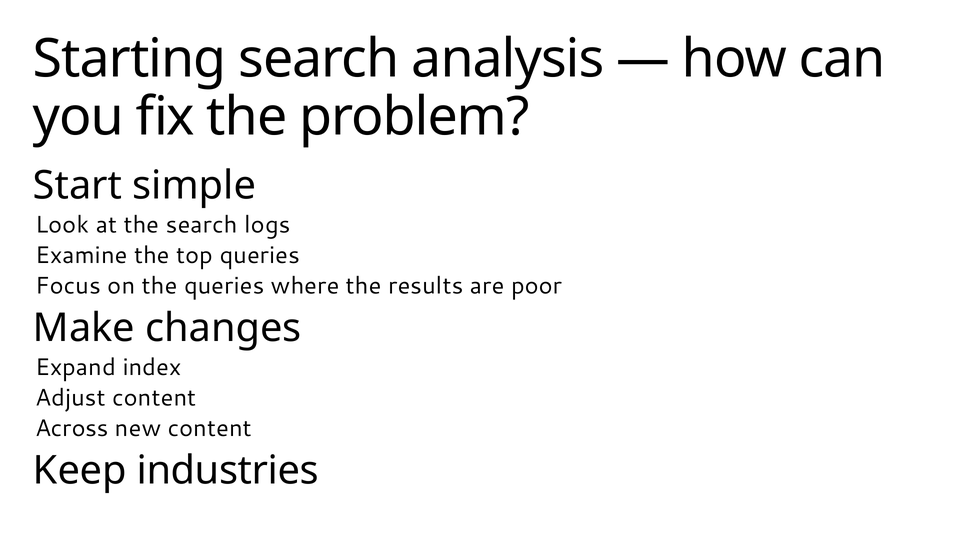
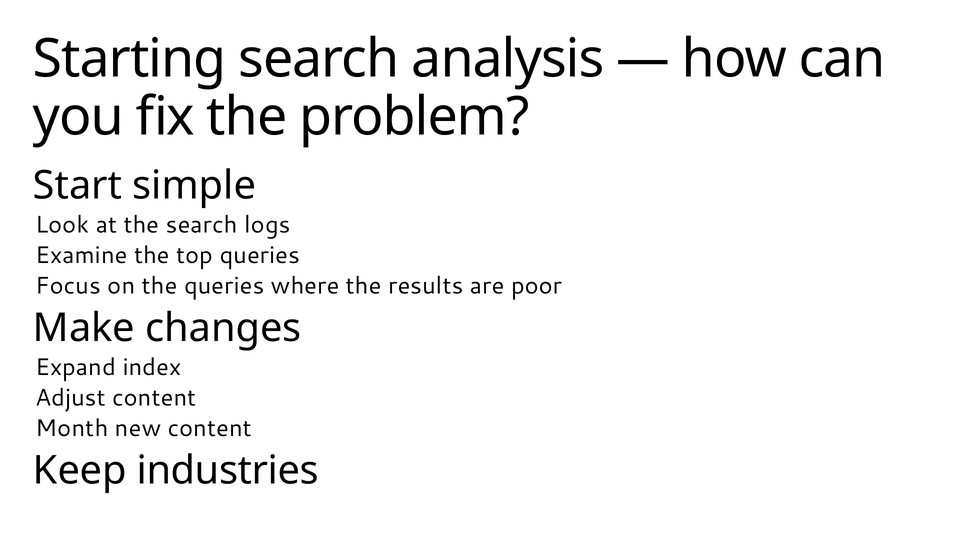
Across: Across -> Month (72, 428)
